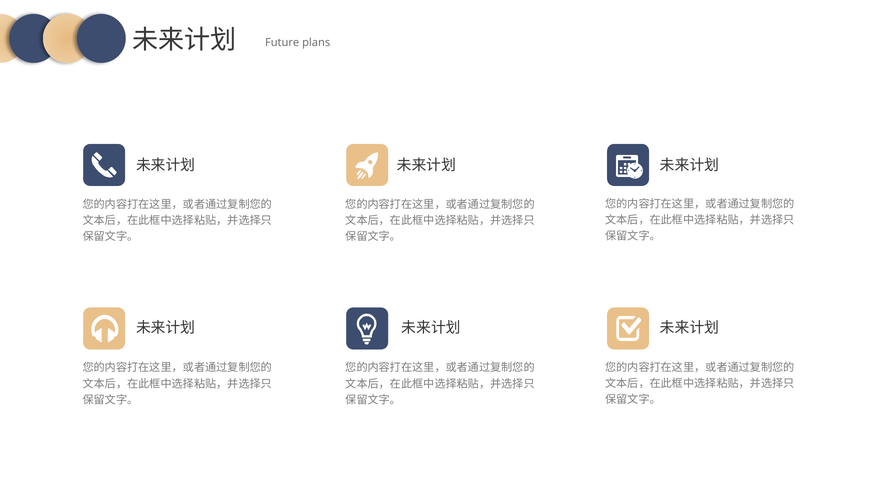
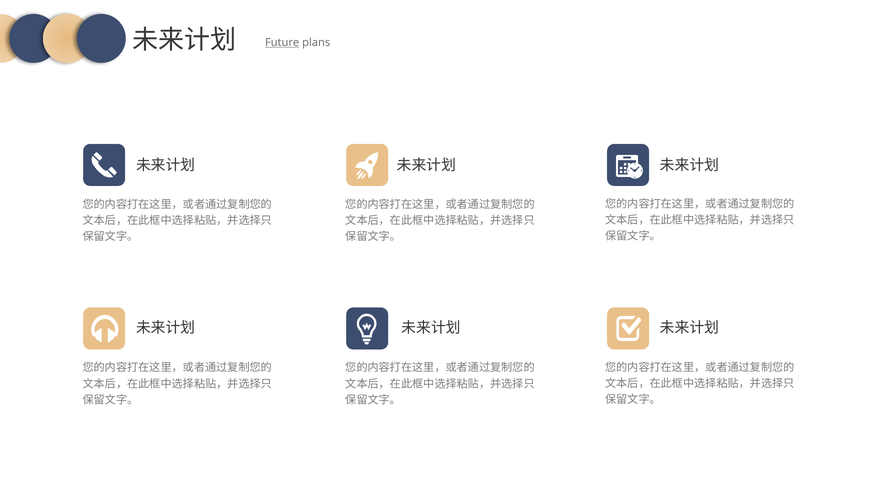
Future underline: none -> present (282, 43)
